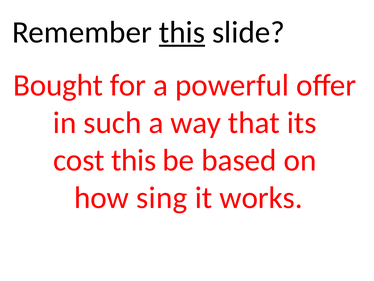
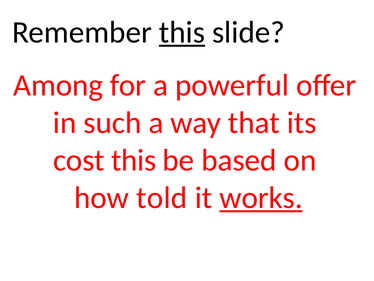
Bought: Bought -> Among (58, 85)
sing: sing -> told (162, 197)
works underline: none -> present (261, 197)
